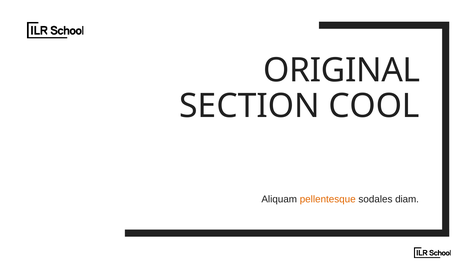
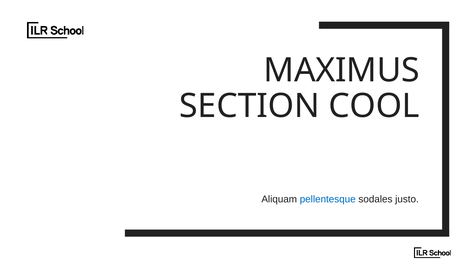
ORIGINAL: ORIGINAL -> MAXIMUS (342, 70)
pellentesque colour: orange -> blue (328, 199)
diam: diam -> justo (407, 199)
